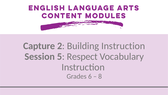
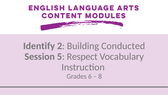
Capture: Capture -> Identify (39, 46)
Building Instruction: Instruction -> Conducted (123, 46)
